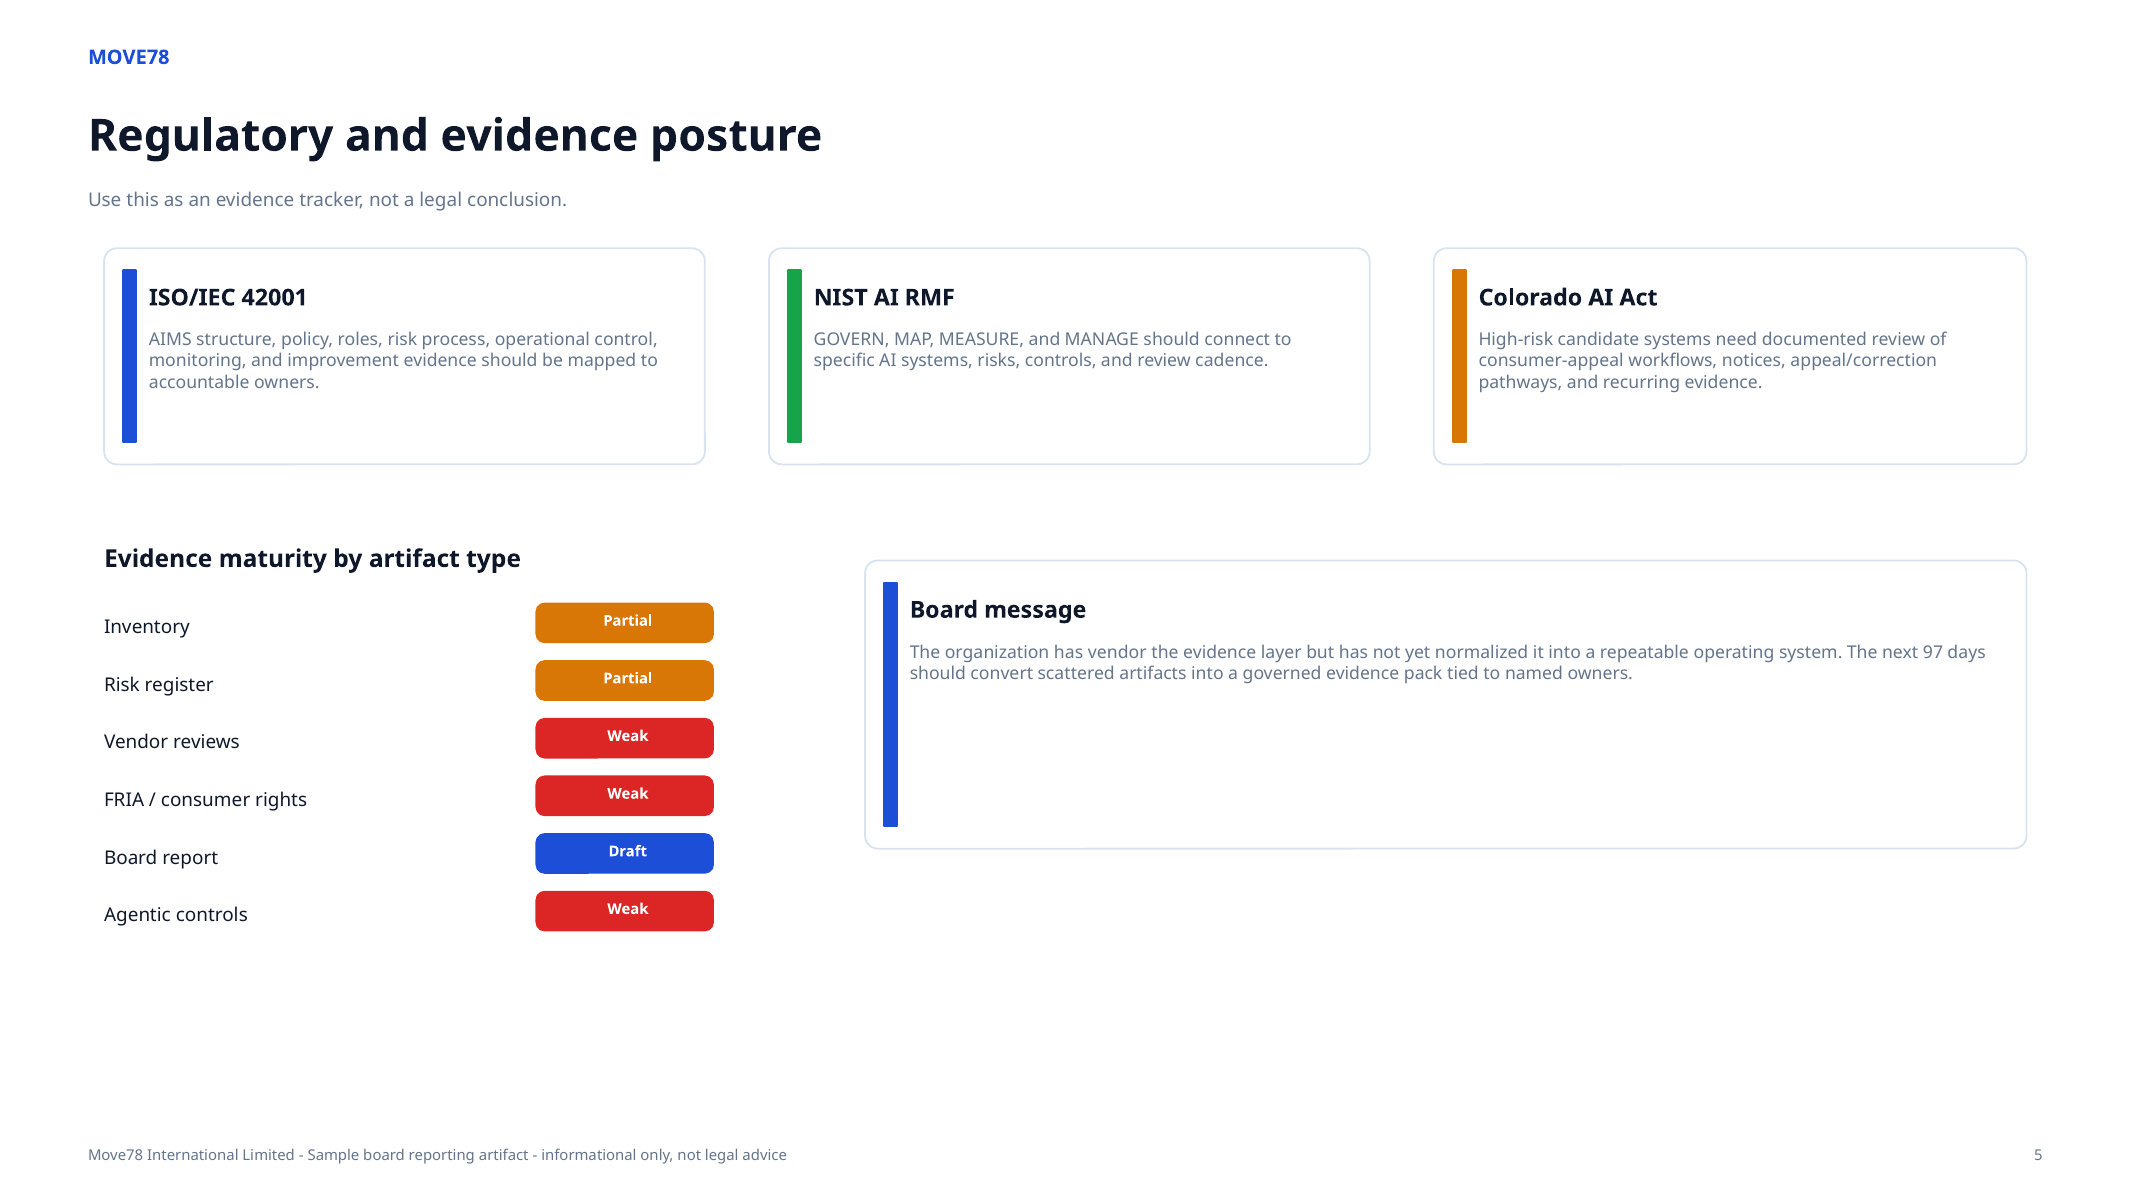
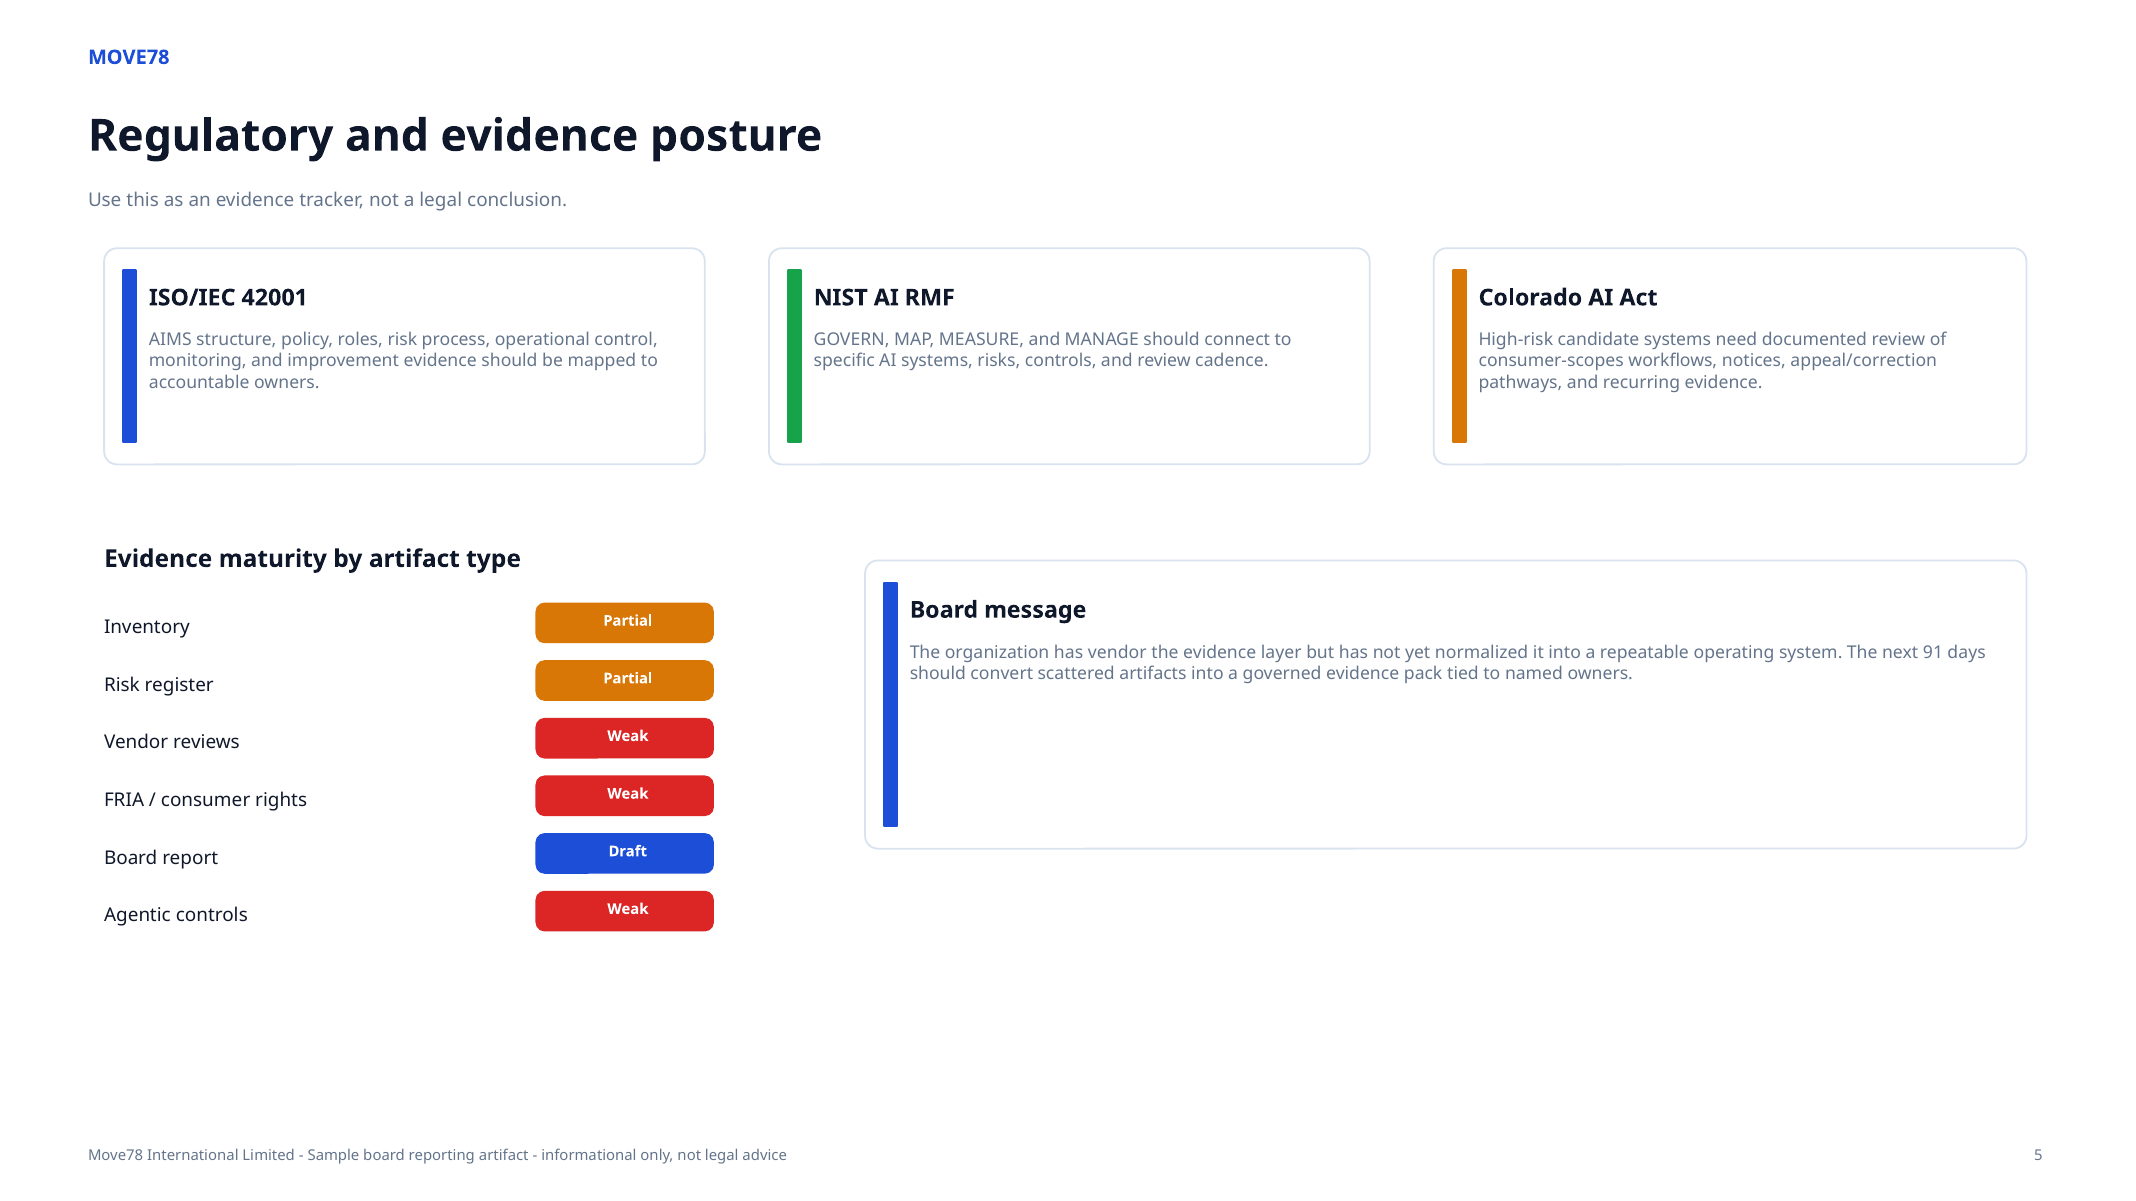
consumer-appeal: consumer-appeal -> consumer-scopes (1551, 361)
97: 97 -> 91 (1933, 653)
